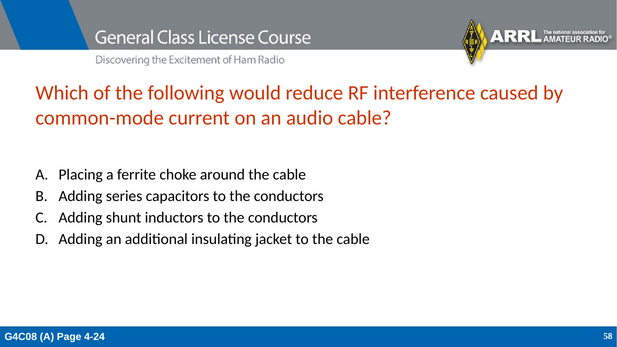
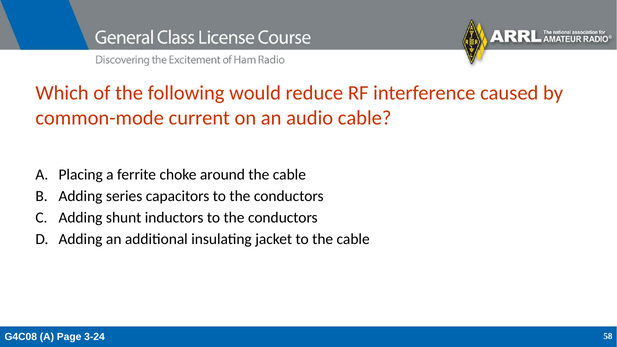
4-24: 4-24 -> 3-24 (95, 337)
